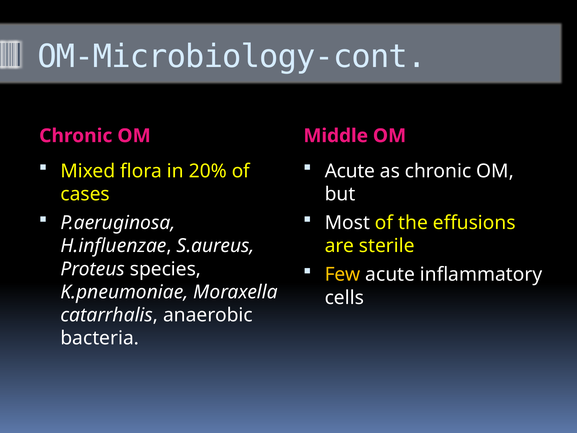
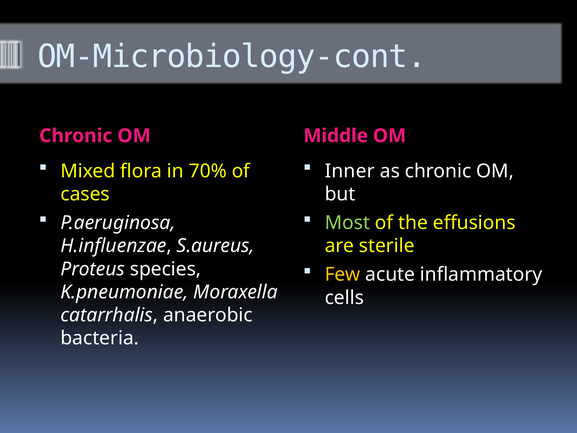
20%: 20% -> 70% (208, 171)
Acute: Acute -> Inner (350, 171)
Most colour: white -> light green (347, 223)
